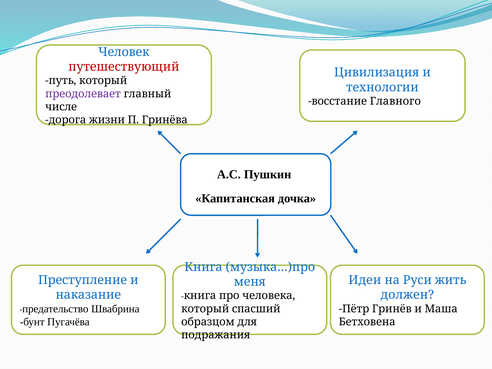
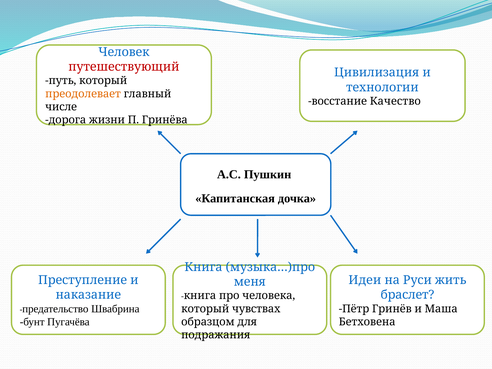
преодолевает colour: purple -> orange (83, 94)
Главного: Главного -> Качество (395, 101)
должен: должен -> браслет (407, 295)
спасший: спасший -> чувствах (256, 309)
